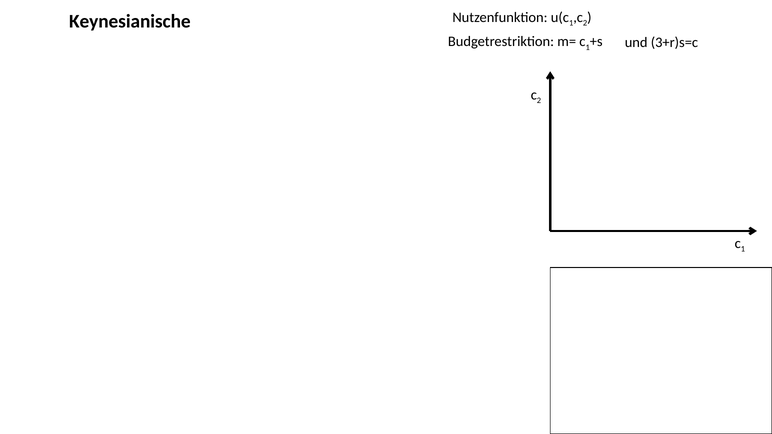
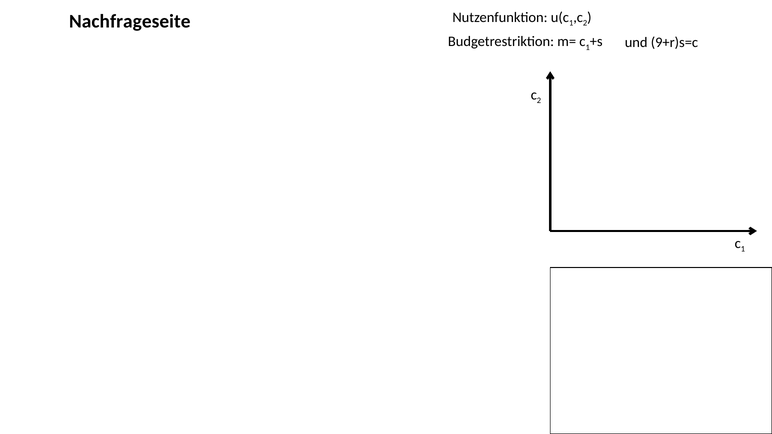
Keynesianische: Keynesianische -> Nachfrageseite (130, 22)
3+r)s=c: 3+r)s=c -> 9+r)s=c (674, 42)
